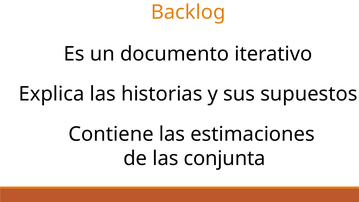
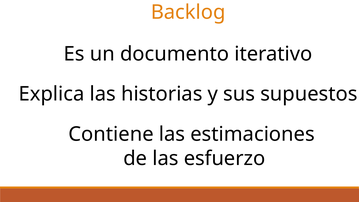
conjunta: conjunta -> esfuerzo (225, 158)
